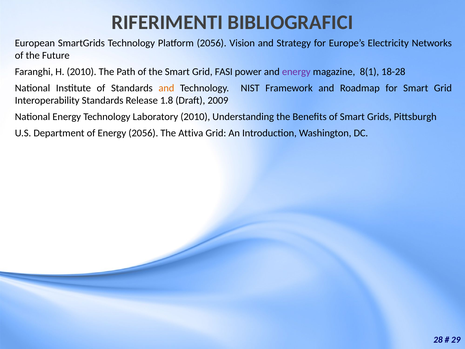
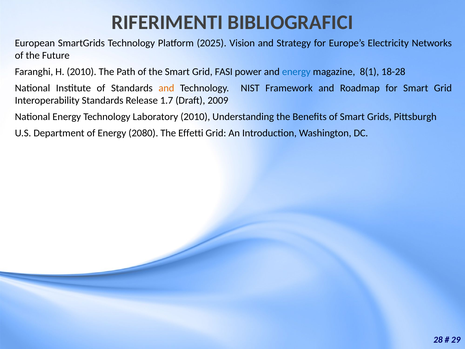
Platform 2056: 2056 -> 2025 (212, 43)
energy colour: purple -> blue (296, 72)
1.8: 1.8 -> 1.7 (167, 100)
Energy 2056: 2056 -> 2080 (143, 133)
Attiva: Attiva -> Effetti (191, 133)
